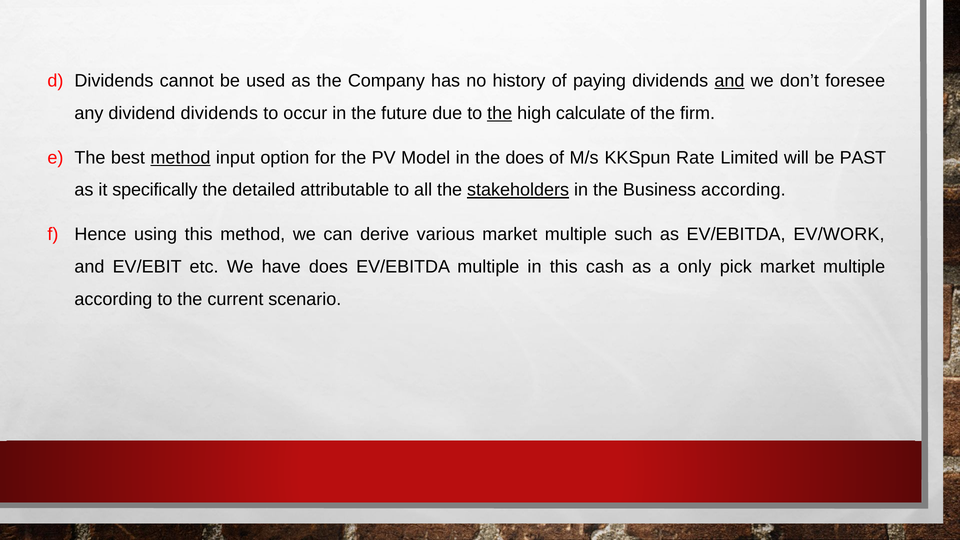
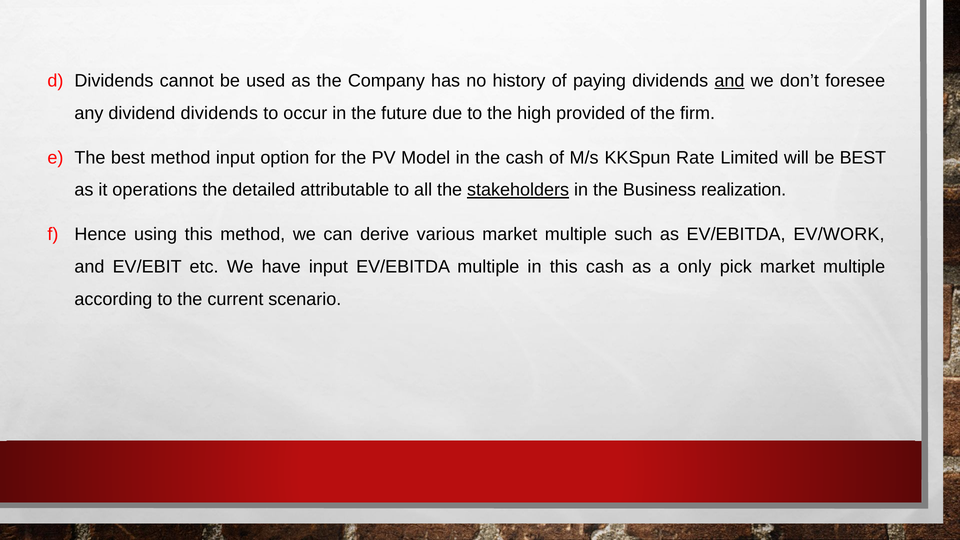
the underline: present -> none (500, 113)
calculate: calculate -> provided (591, 113)
method underline: present -> none (180, 158)
the does: does -> cash (525, 158)
be PAST: PAST -> BEST (863, 158)
specifically: specifically -> operations (155, 190)
Business according: according -> realization (744, 190)
have does: does -> input (328, 267)
